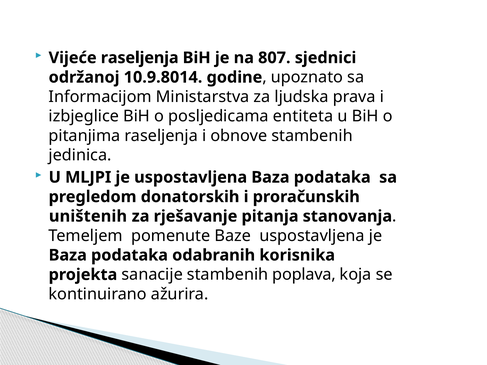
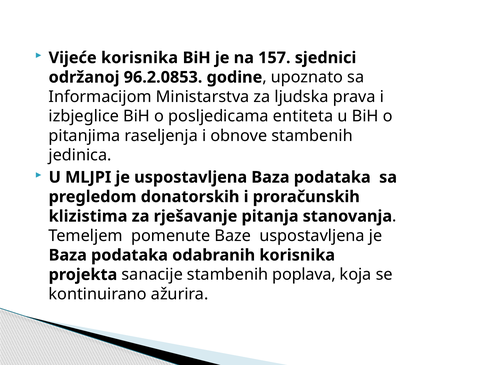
Vijeće raseljenja: raseljenja -> korisnika (140, 58)
807: 807 -> 157 (274, 58)
10.9.8014: 10.9.8014 -> 96.2.0853 (163, 77)
uništenih: uništenih -> klizistima (88, 216)
